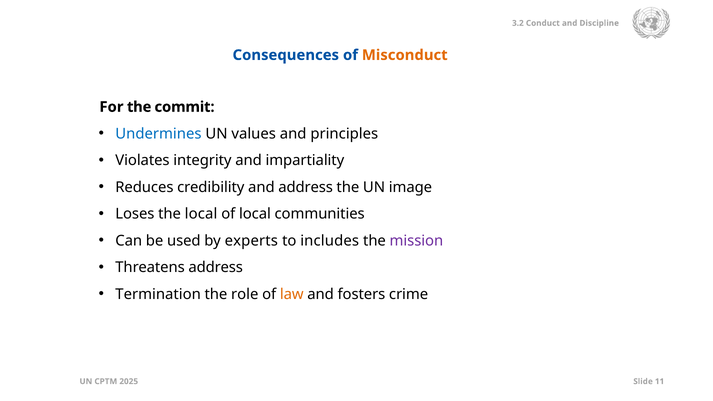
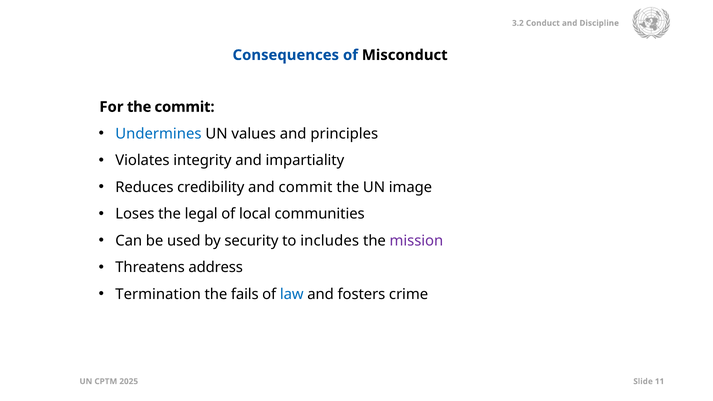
Misconduct colour: orange -> black (405, 55)
and address: address -> commit (305, 187)
the local: local -> legal (201, 214)
experts: experts -> security (251, 241)
role: role -> fails (245, 294)
law colour: orange -> blue (292, 294)
